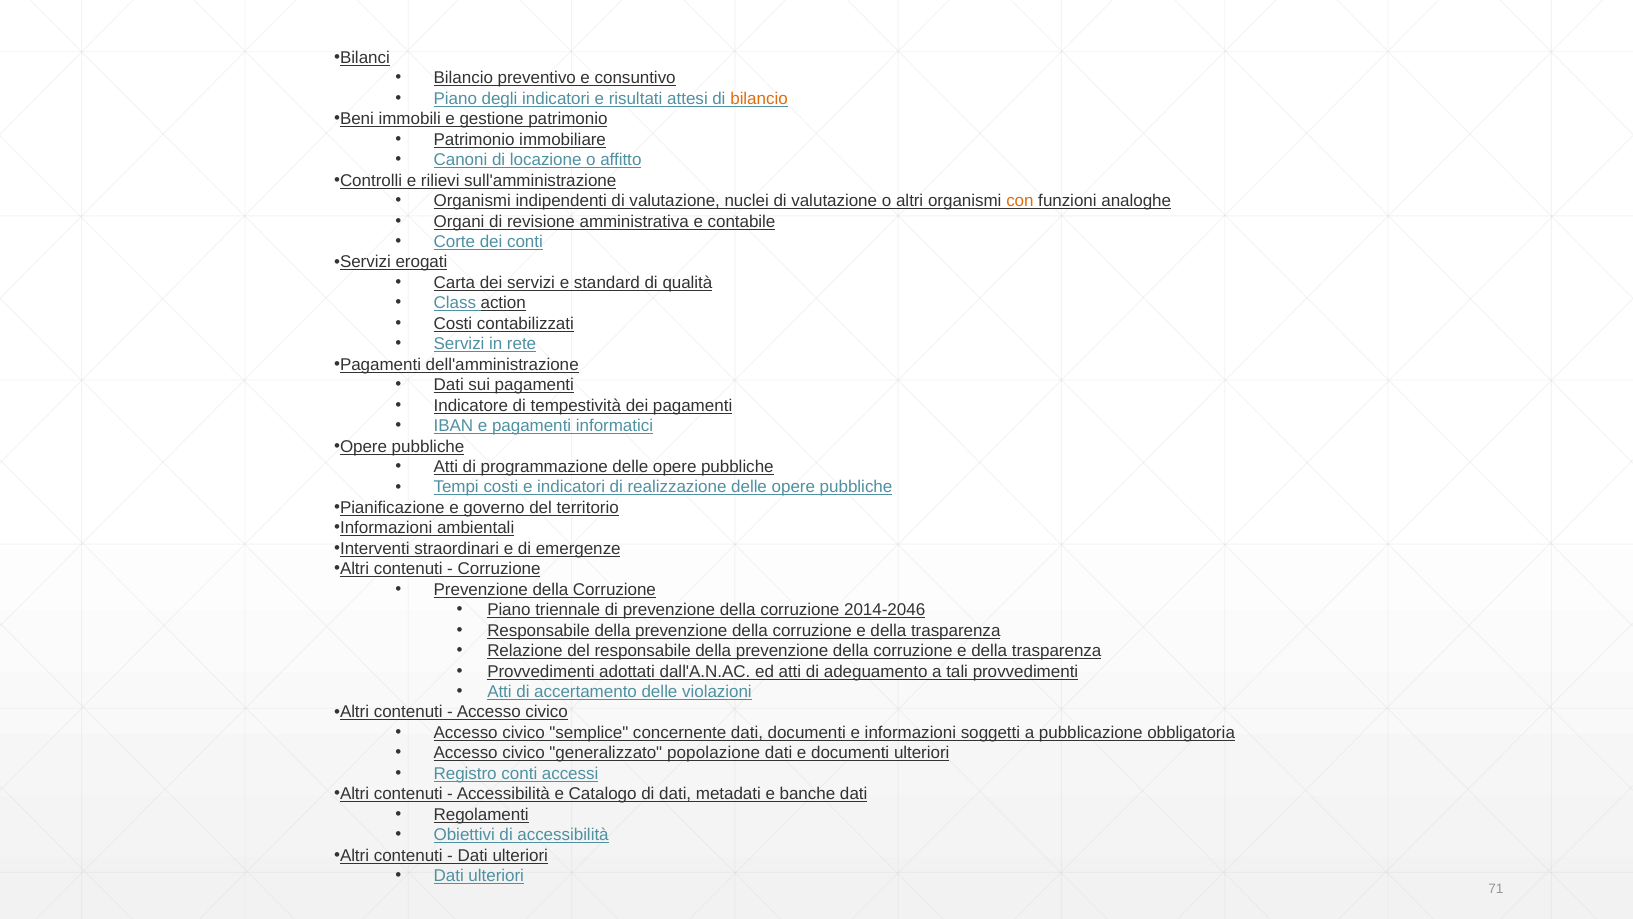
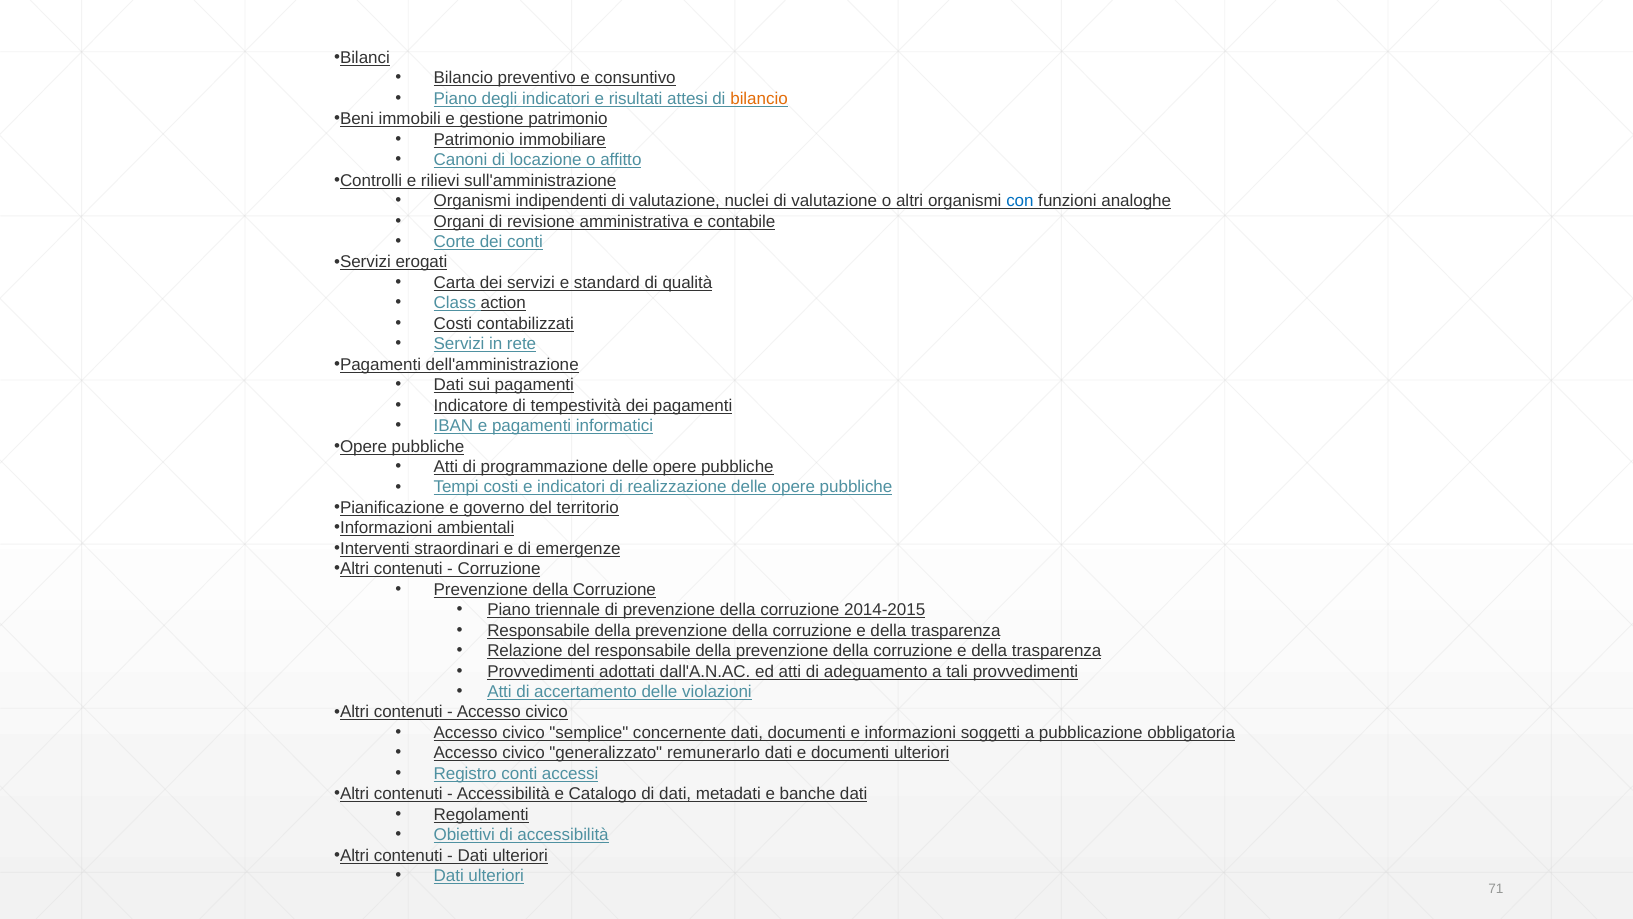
con colour: orange -> blue (1020, 201)
2014-2046: 2014-2046 -> 2014-2015 (885, 610)
popolazione: popolazione -> remunerarlo (714, 753)
